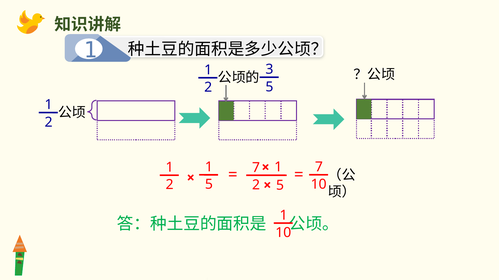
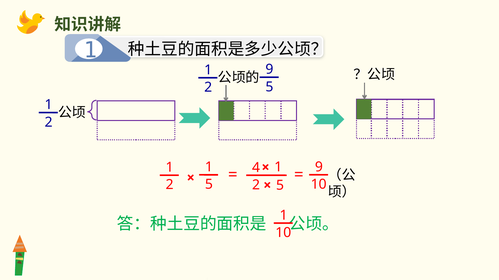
3: 3 -> 9 (269, 70)
7: 7 -> 4 (256, 168)
7: 7 -> 9 (319, 167)
